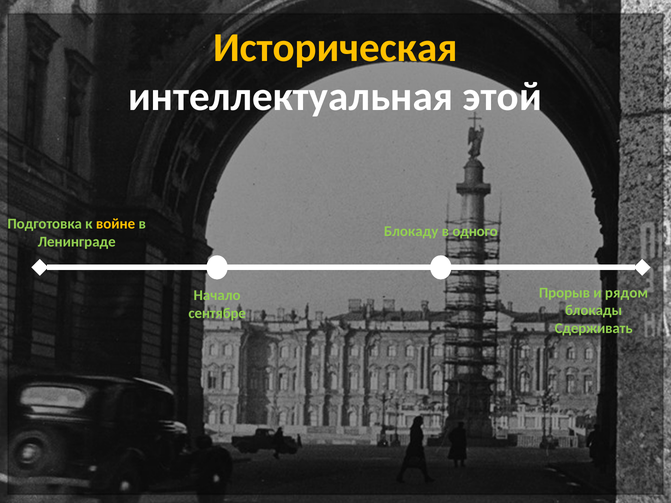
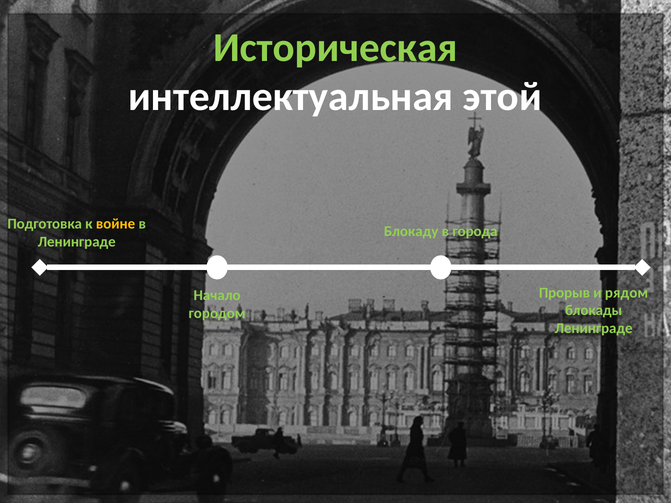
Историческая colour: yellow -> light green (335, 48)
одного: одного -> города (475, 231)
сентябре: сентябре -> городом (217, 313)
Сдерживать: Сдерживать -> Ленинграде (594, 329)
